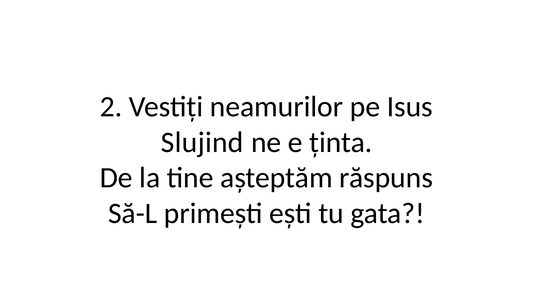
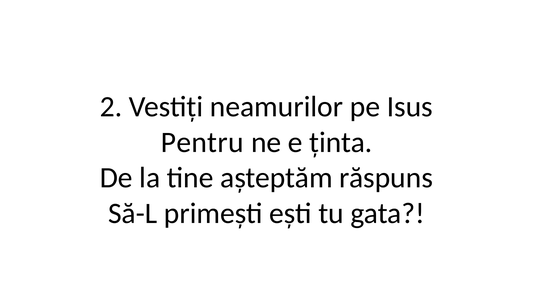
Slujind: Slujind -> Pentru (202, 142)
